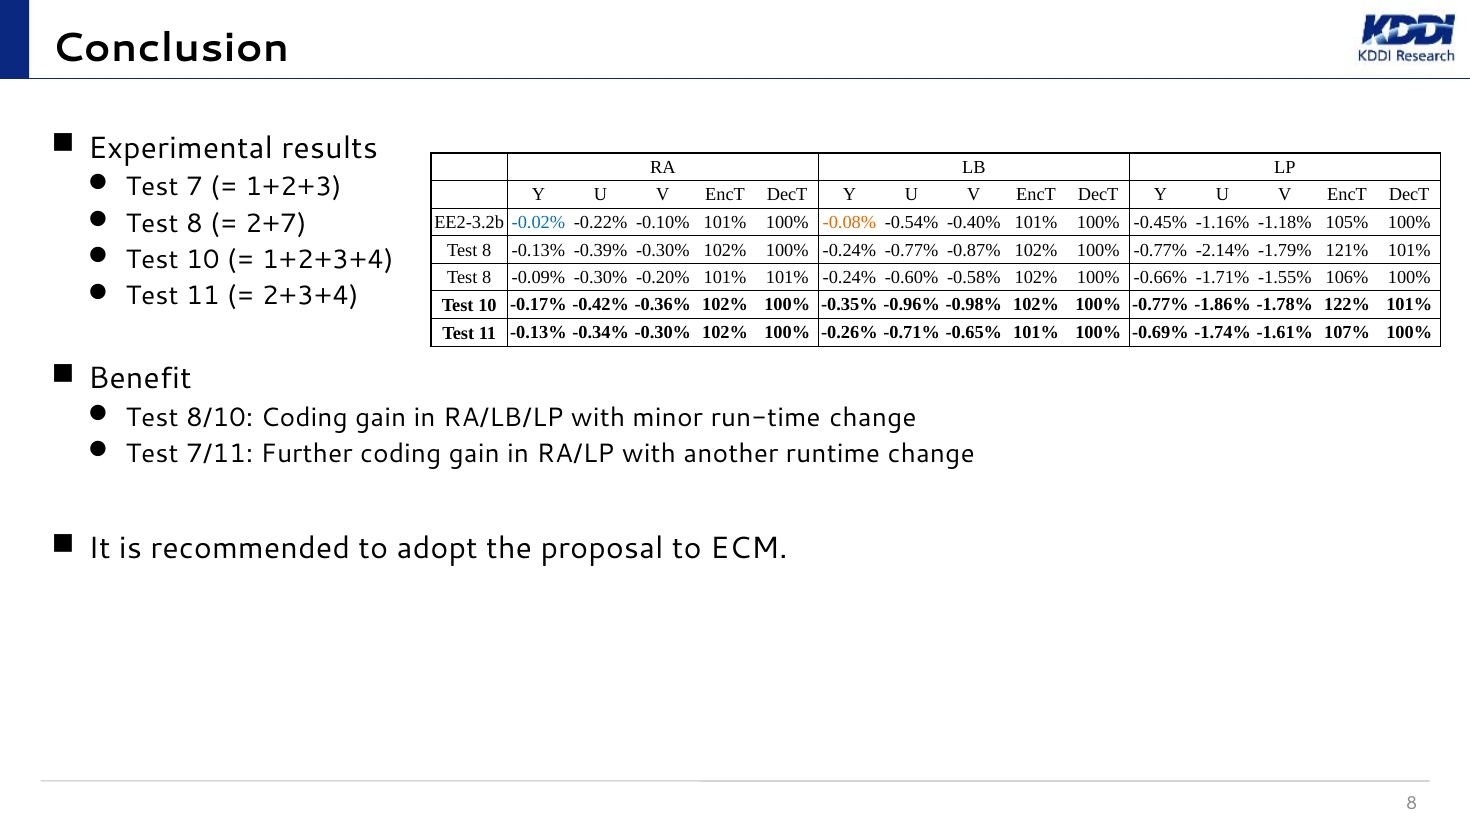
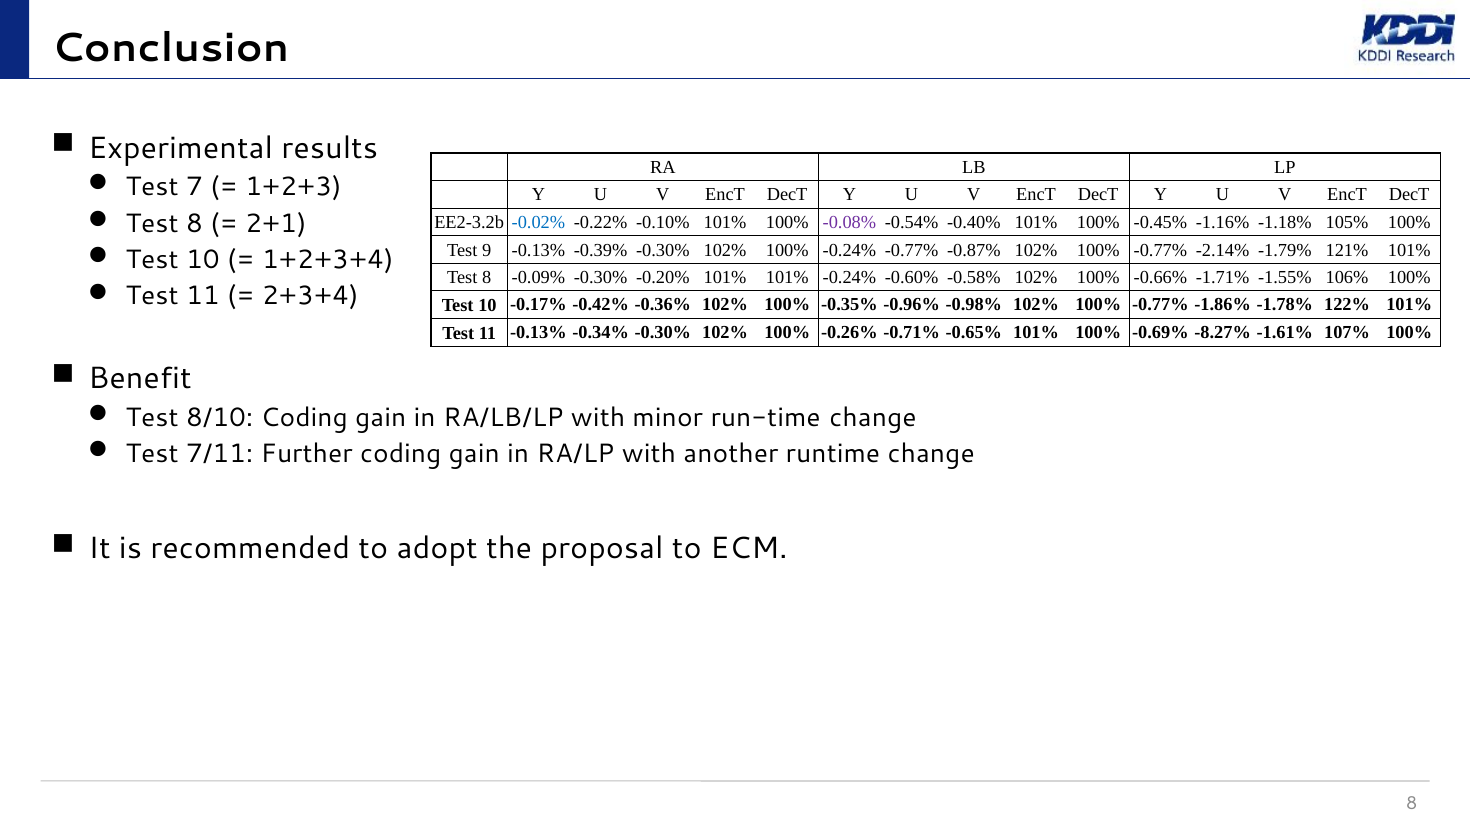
2+7: 2+7 -> 2+1 (276, 223)
-0.08% colour: orange -> purple (849, 222)
8: 8 -> 9 (487, 250)
-1.74%: -1.74% -> -8.27% (1223, 333)
